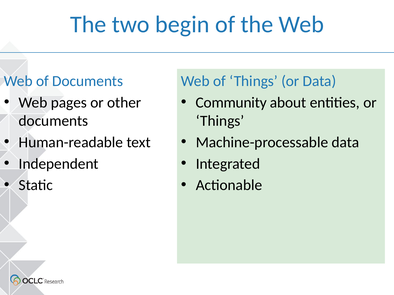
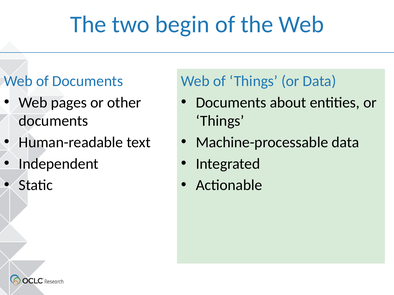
Community: Community -> Documents (231, 103)
